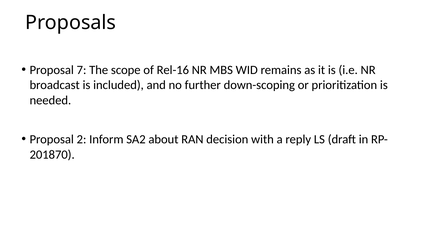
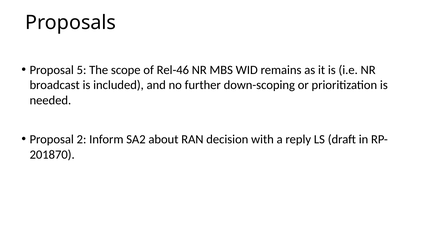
7: 7 -> 5 (82, 70)
Rel-16: Rel-16 -> Rel-46 (173, 70)
